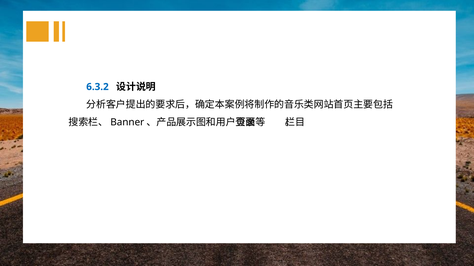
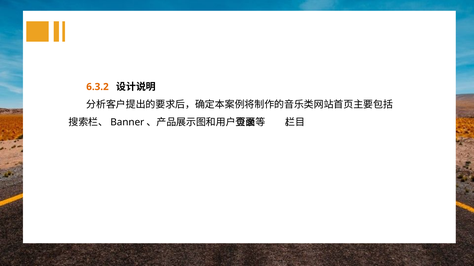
6.3.2 colour: blue -> orange (97, 87)
